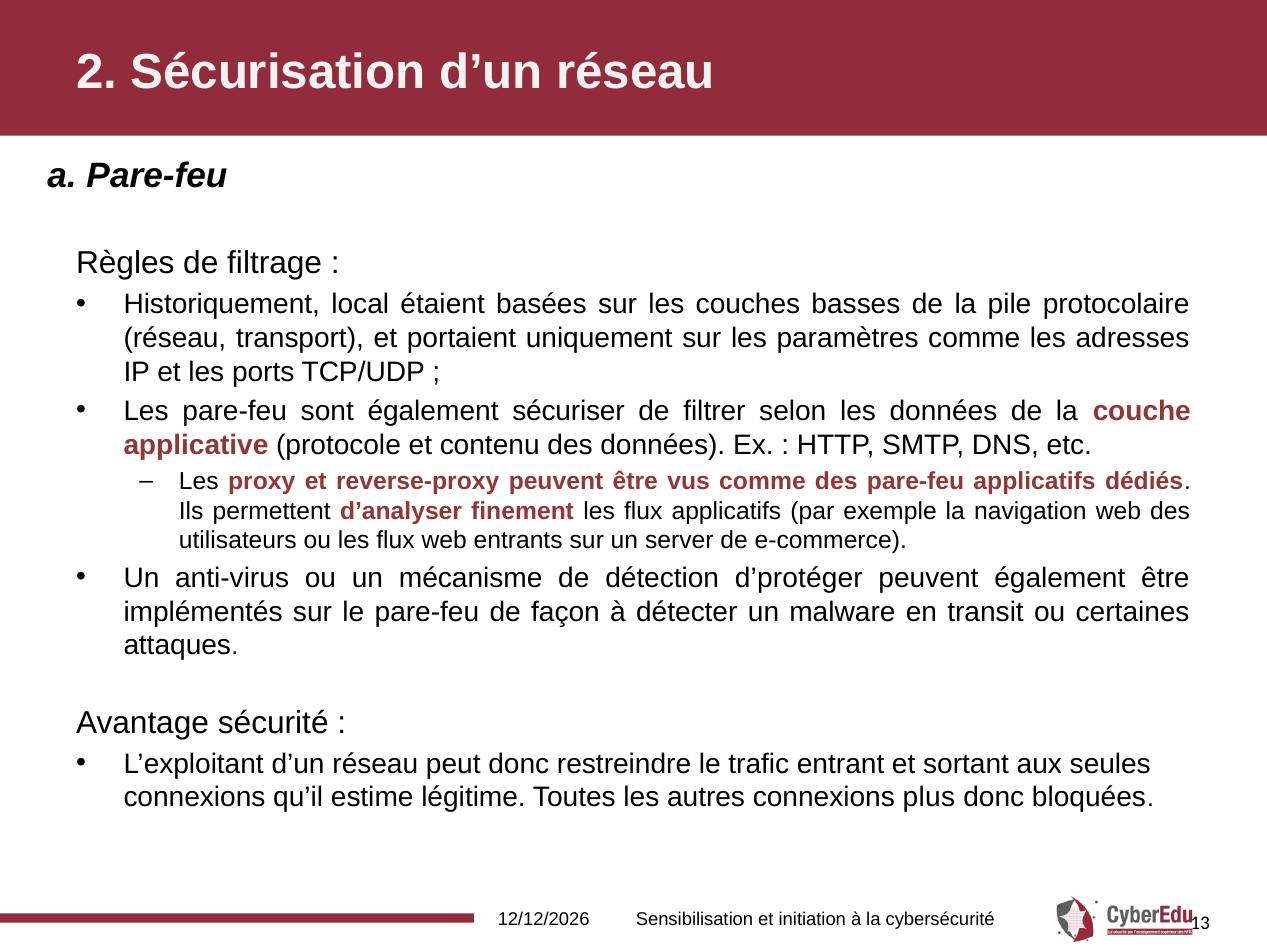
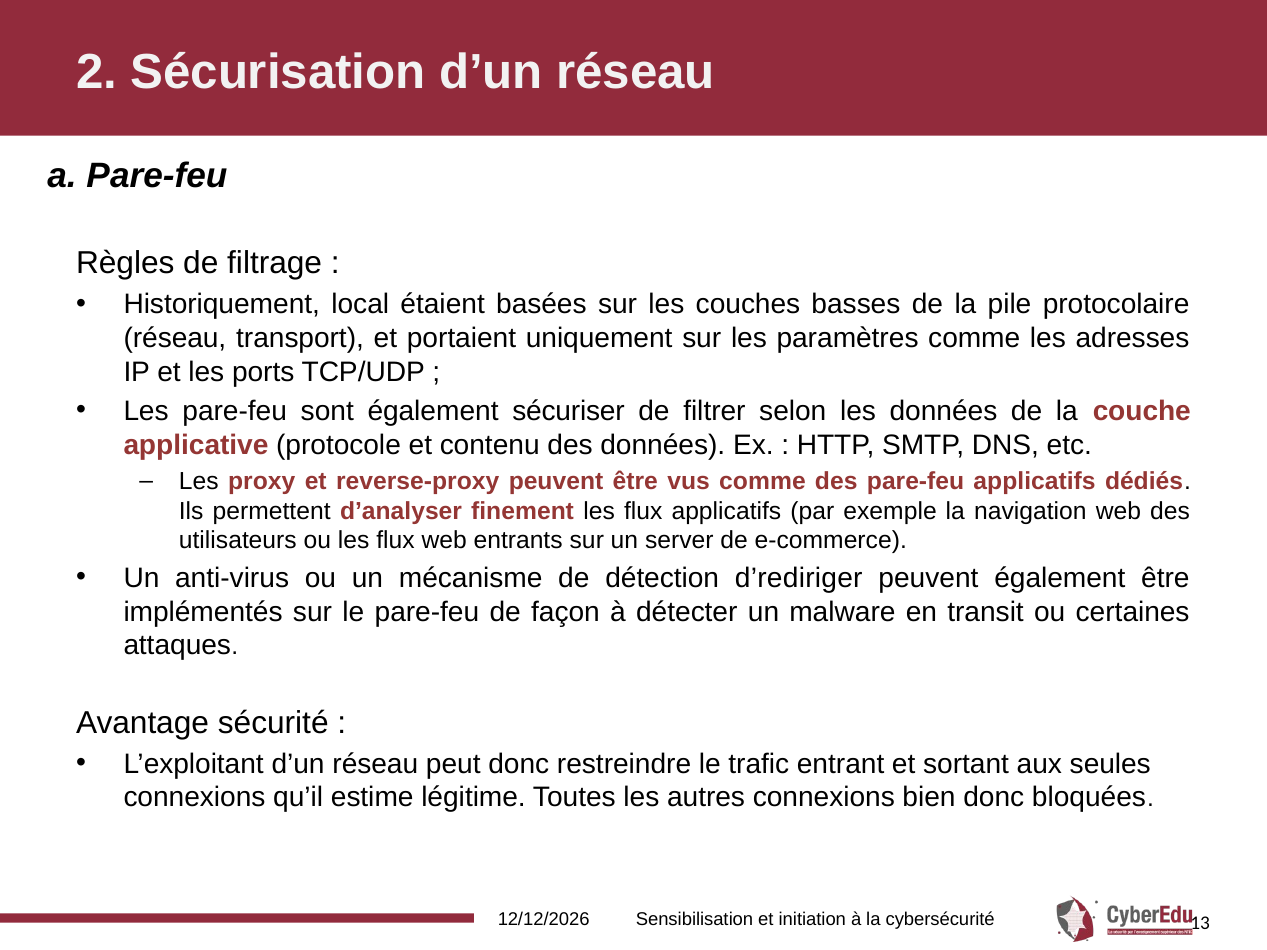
d’protéger: d’protéger -> d’rediriger (799, 578)
plus: plus -> bien (929, 798)
